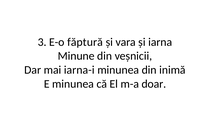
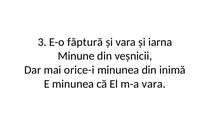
iarna-i: iarna-i -> orice-i (79, 70)
m-a doar: doar -> vara (154, 84)
